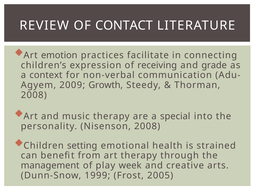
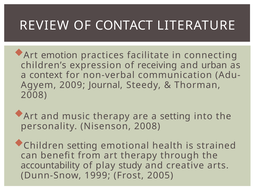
grade: grade -> urban (214, 65)
Growth: Growth -> Journal (106, 85)
a special: special -> setting (175, 116)
management: management -> accountability (50, 166)
week: week -> study (130, 166)
